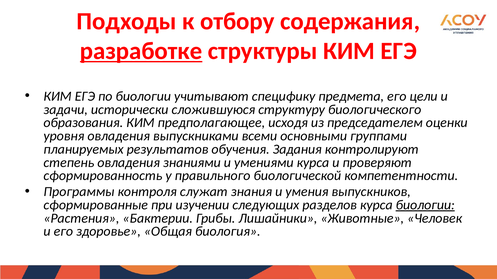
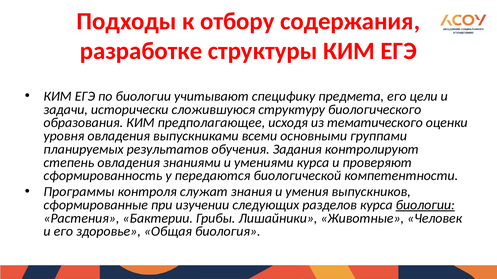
разработке underline: present -> none (141, 51)
председателем: председателем -> тематического (375, 123)
правильного: правильного -> передаются (213, 176)
